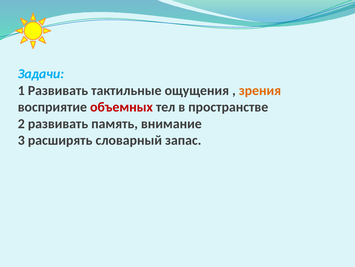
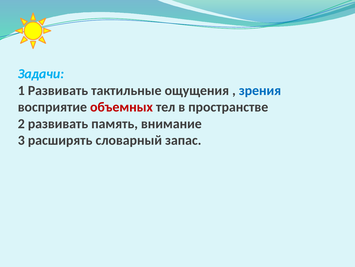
зрения colour: orange -> blue (260, 90)
